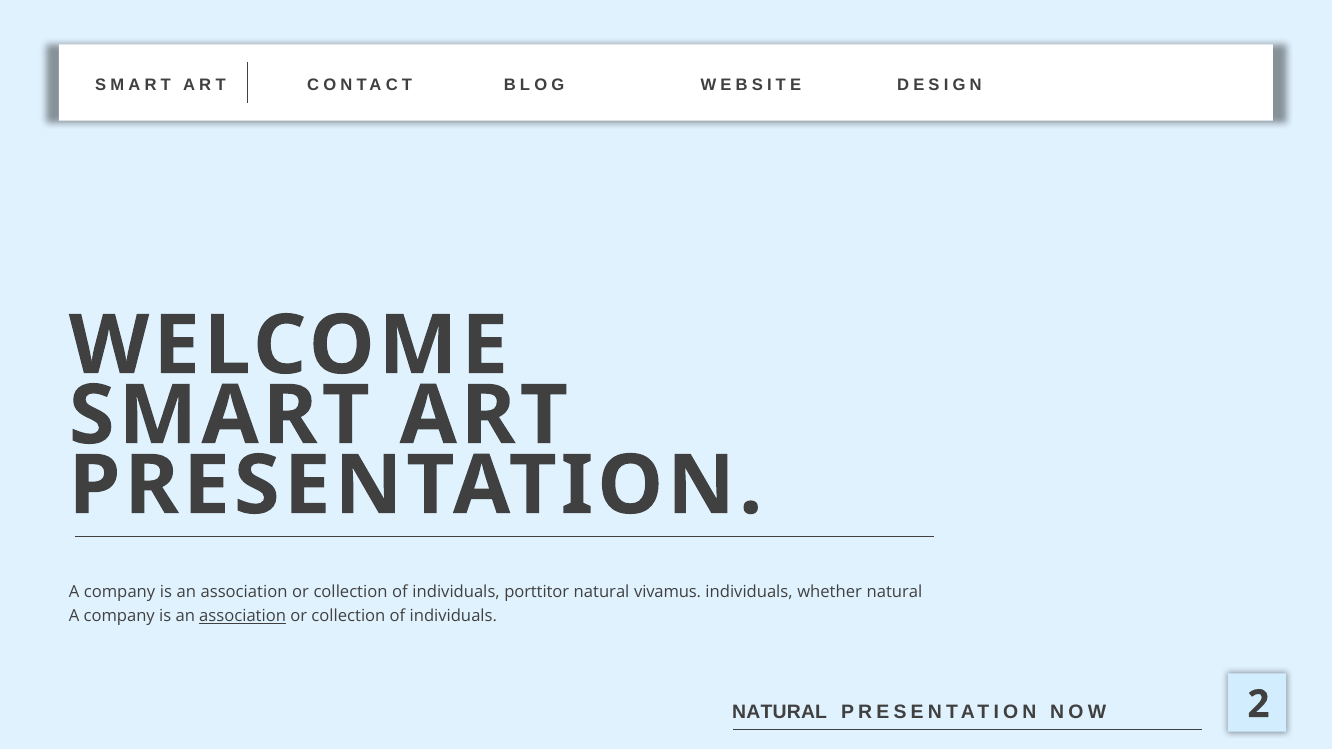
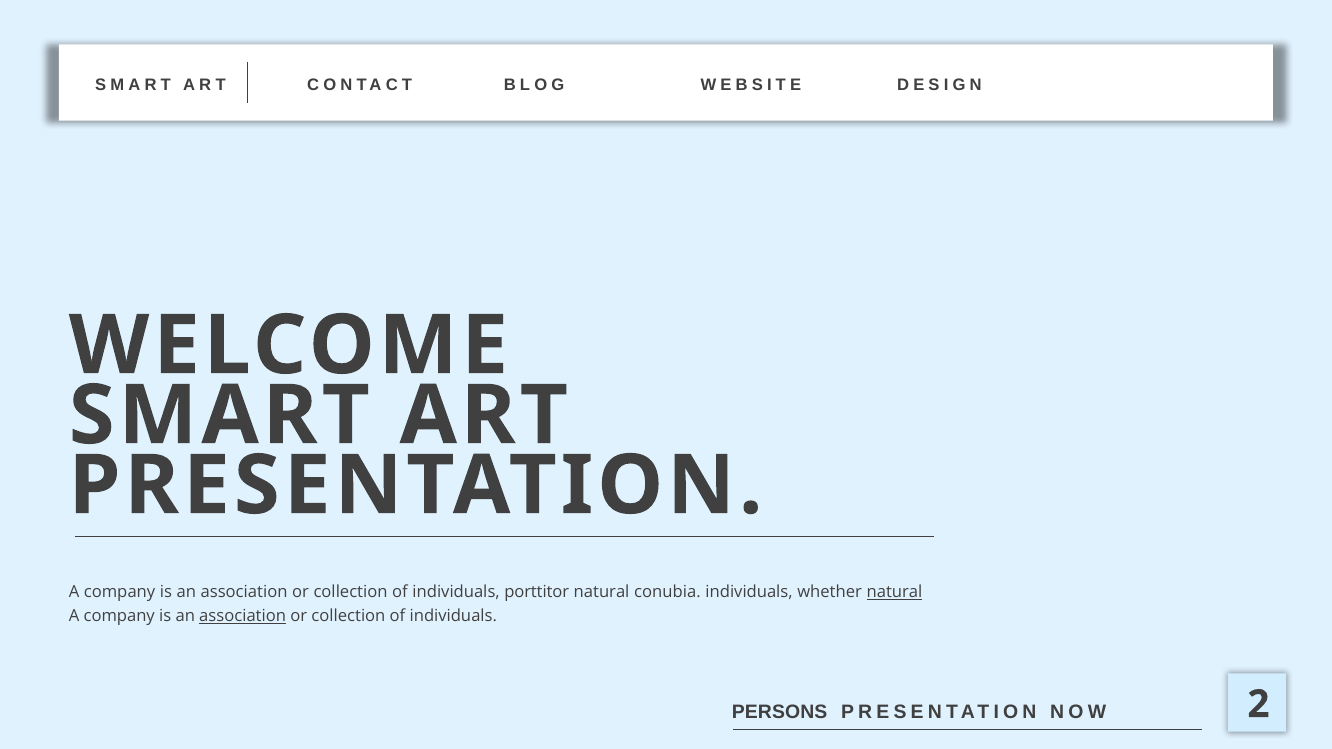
vivamus: vivamus -> conubia (667, 593)
natural underline: none -> present (894, 593)
NATURAL: NATURAL -> PERSONS (780, 712)
